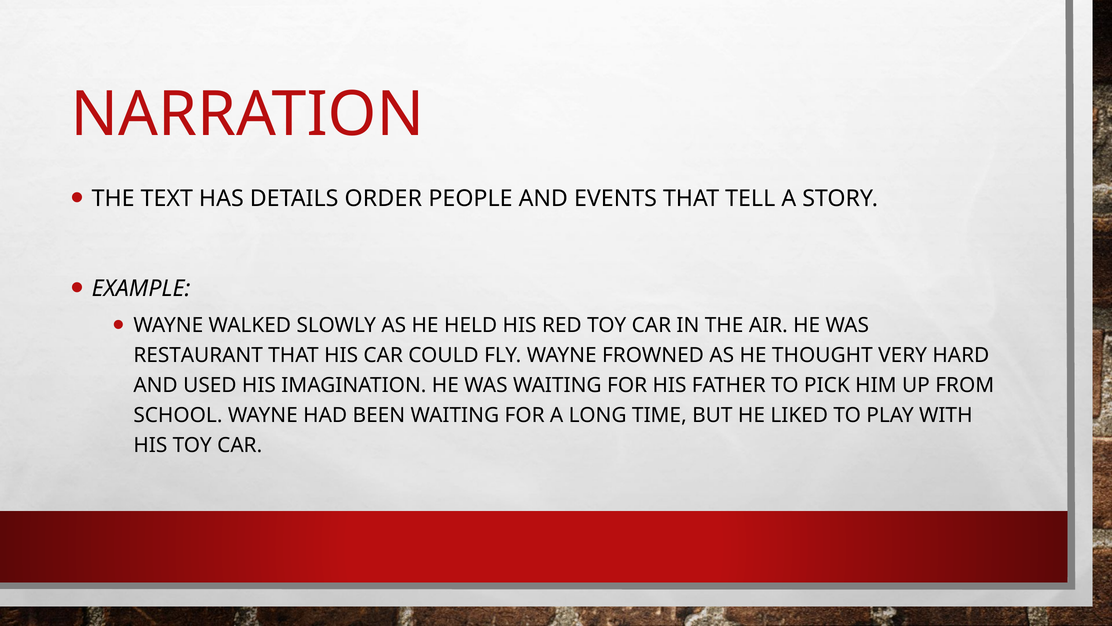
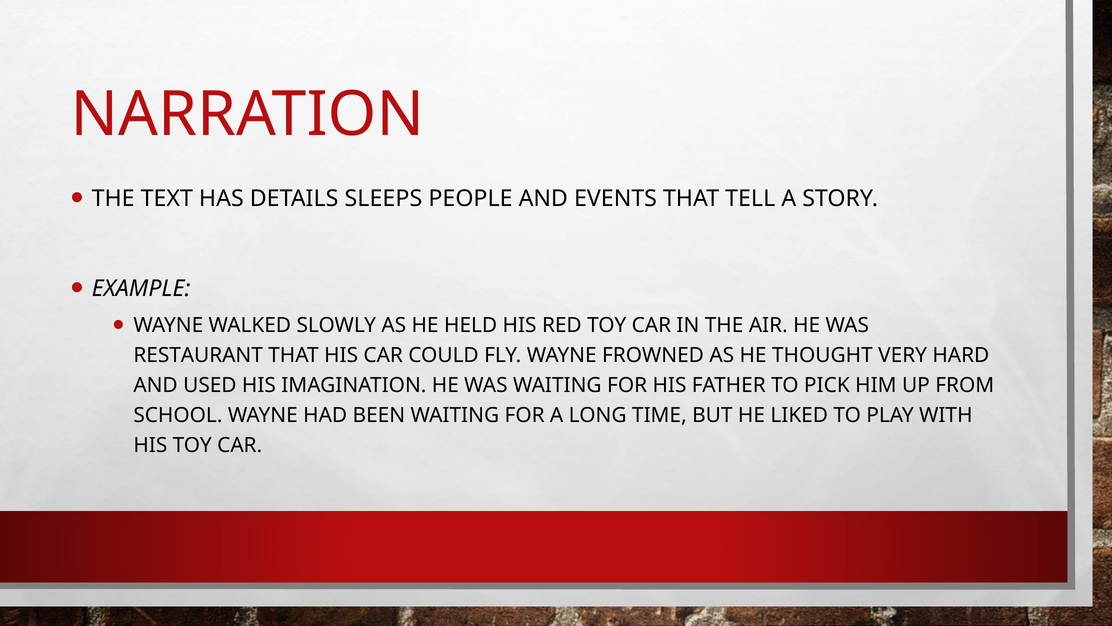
ORDER: ORDER -> SLEEPS (383, 198)
